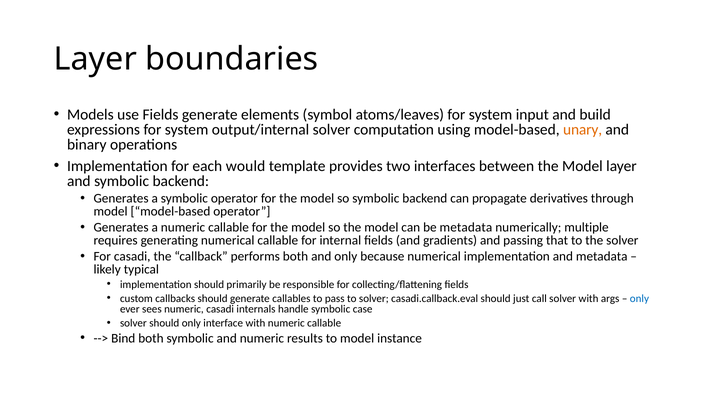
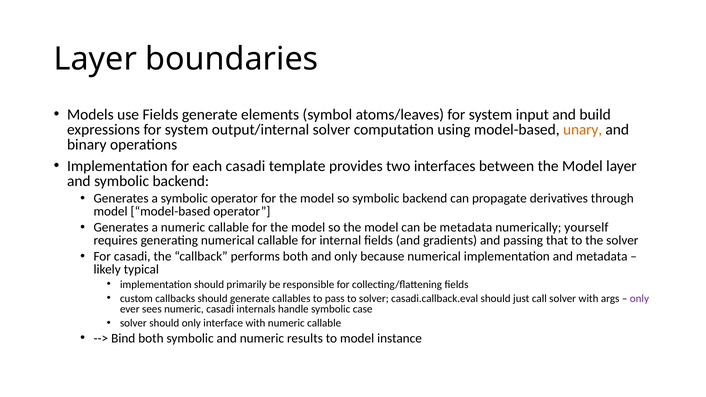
each would: would -> casadi (246, 166)
multiple: multiple -> yourself (586, 228)
only colour: blue -> purple (639, 299)
